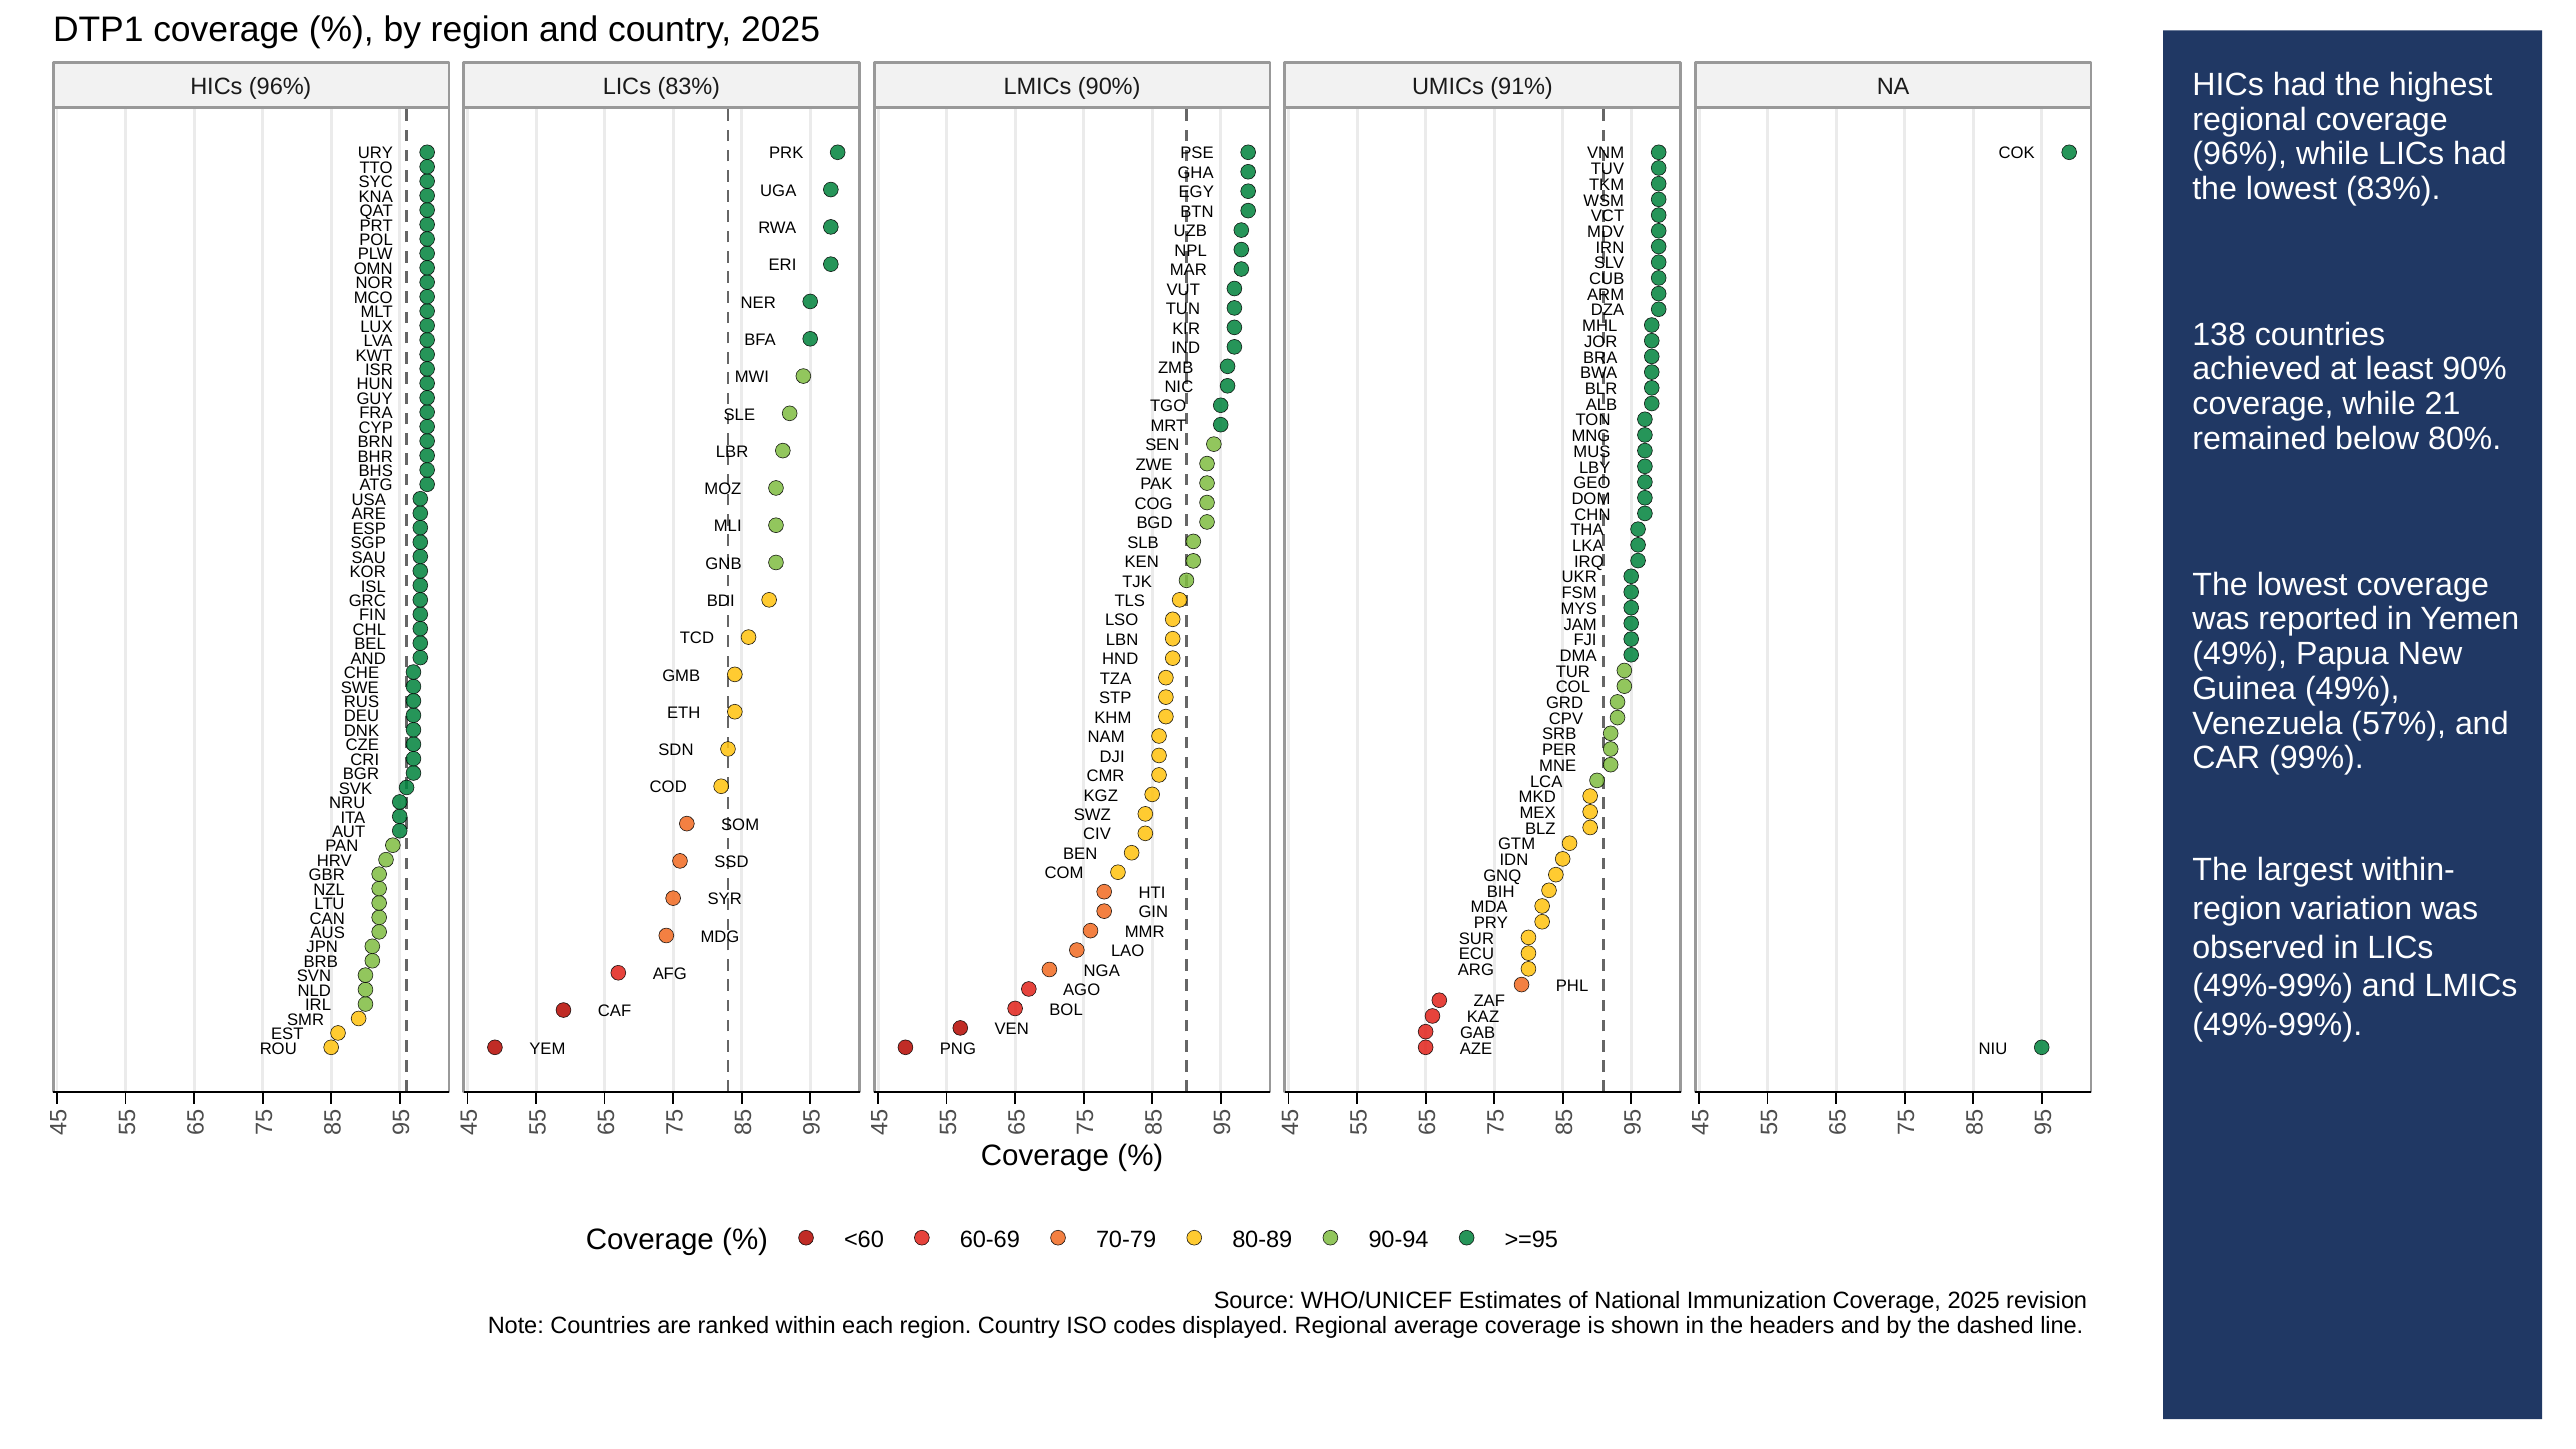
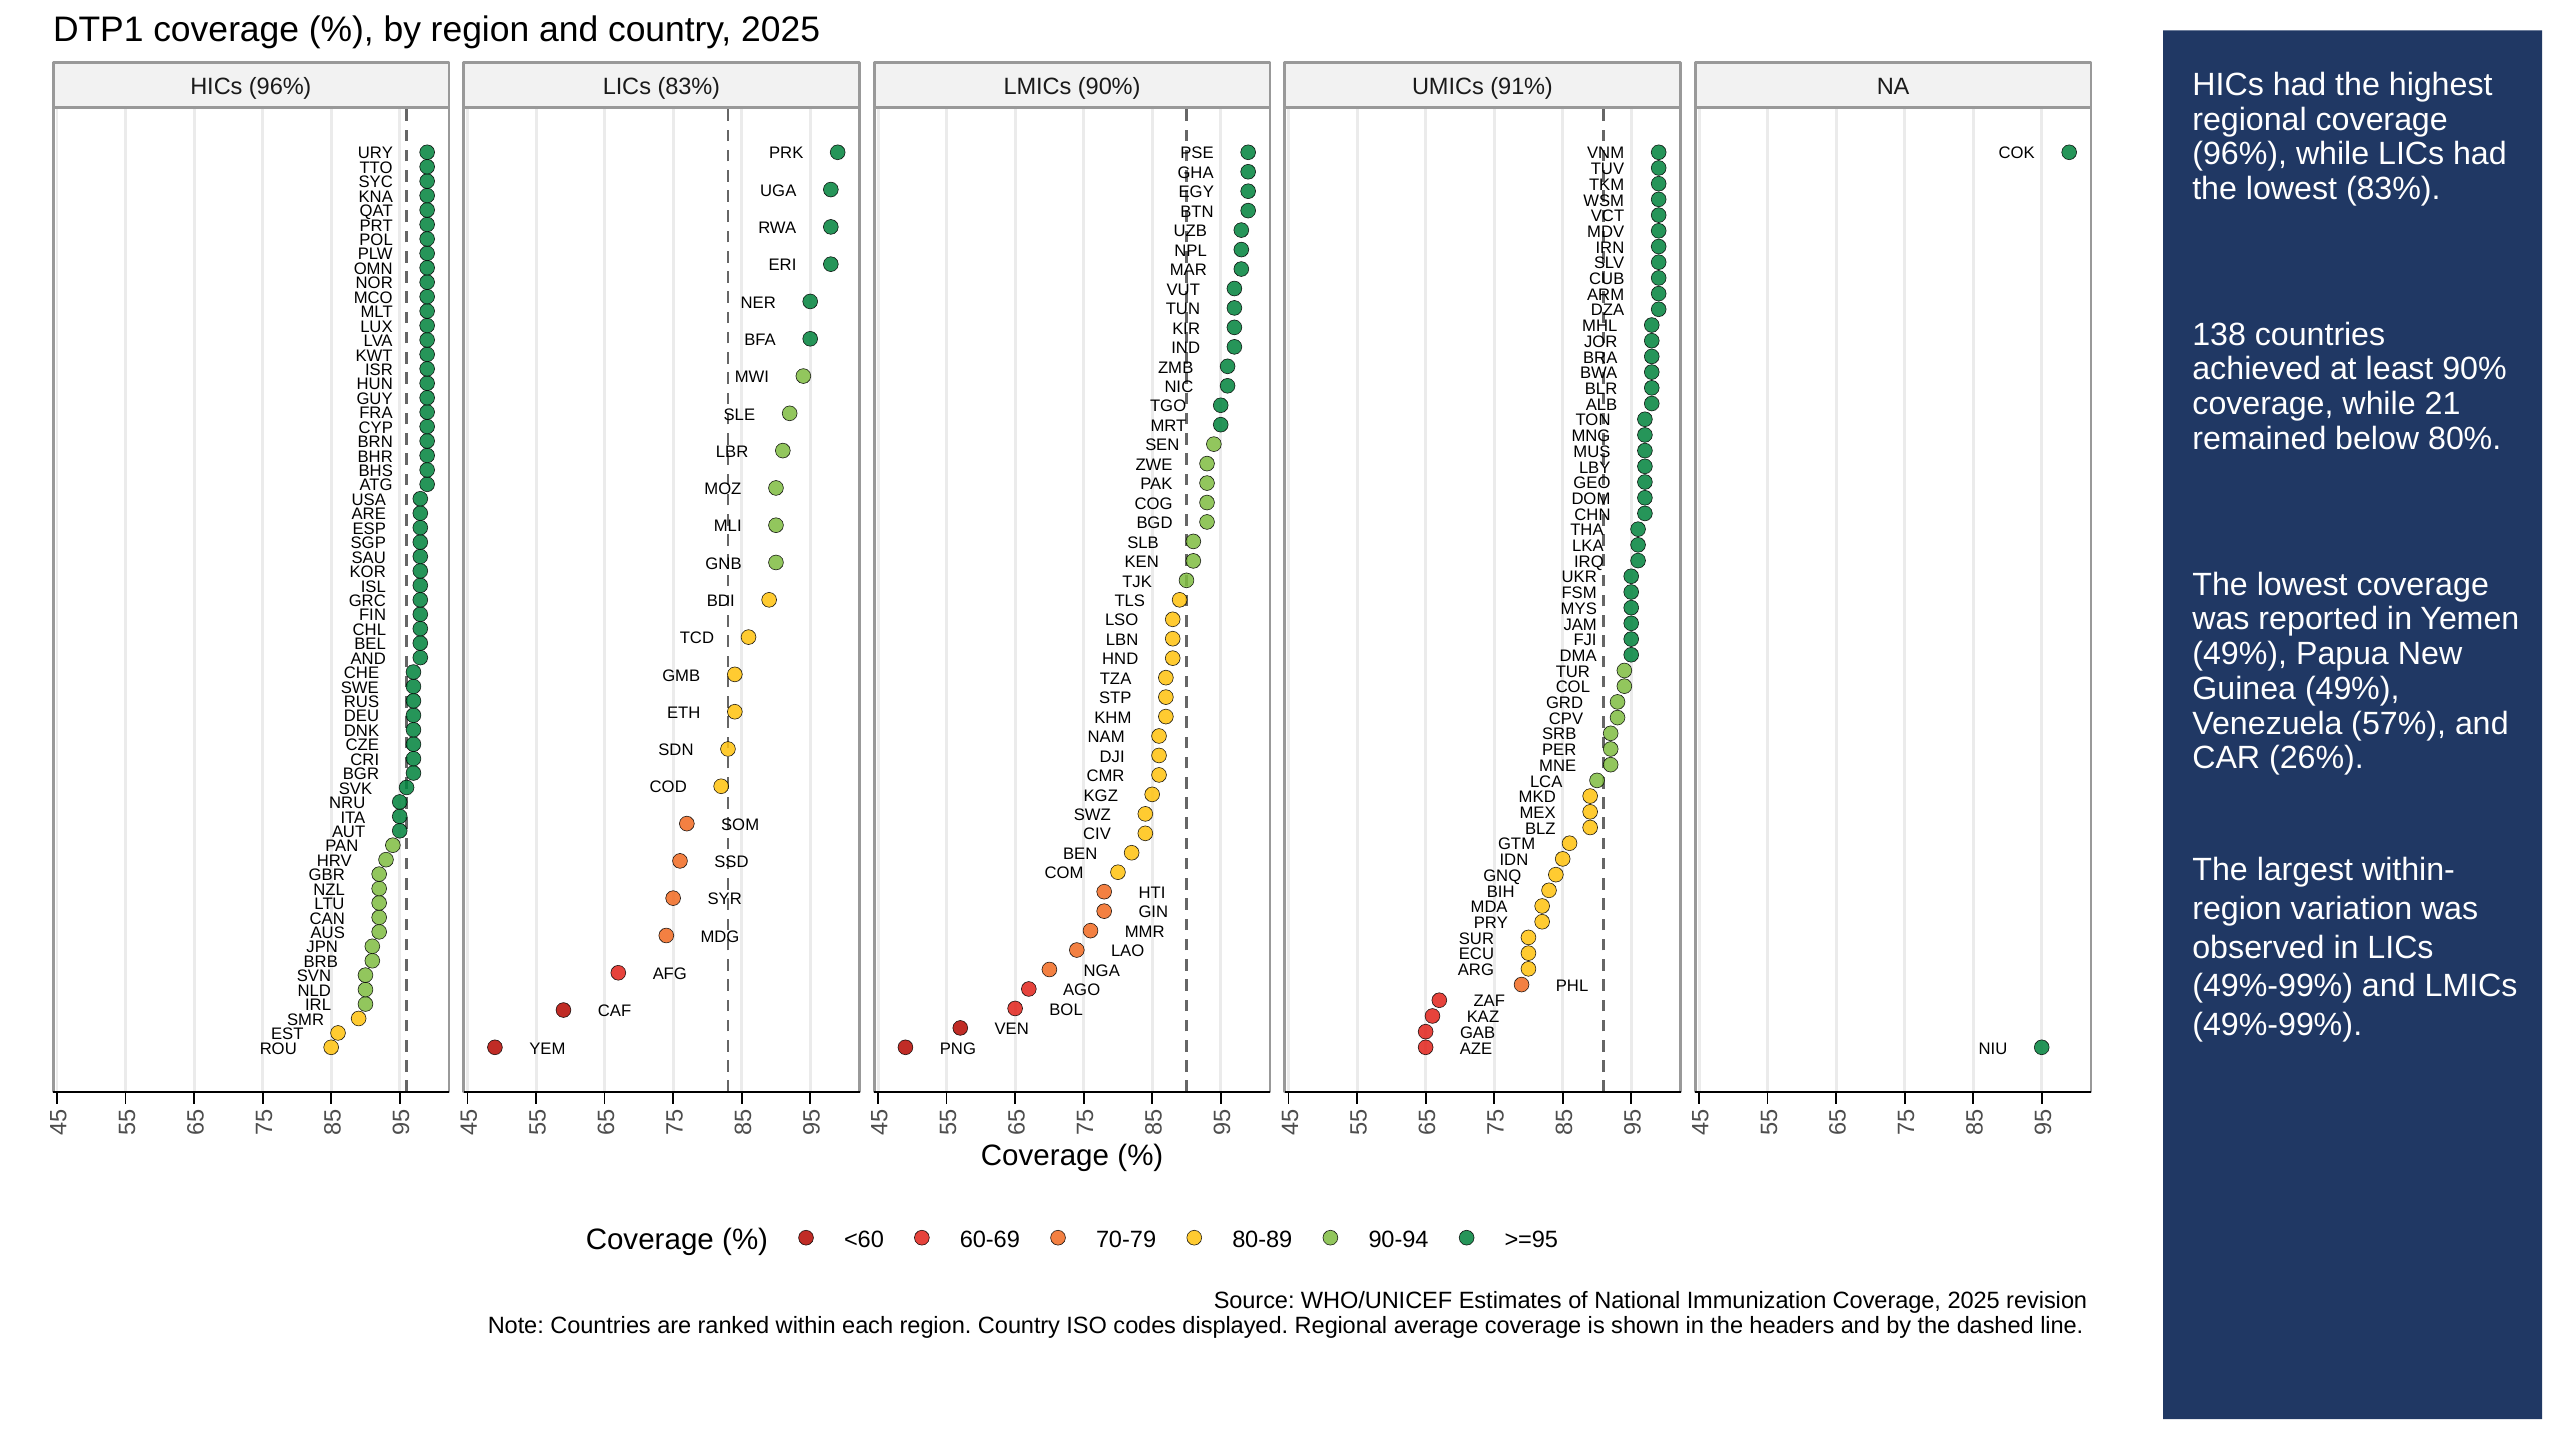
99%: 99% -> 26% (2316, 758)
